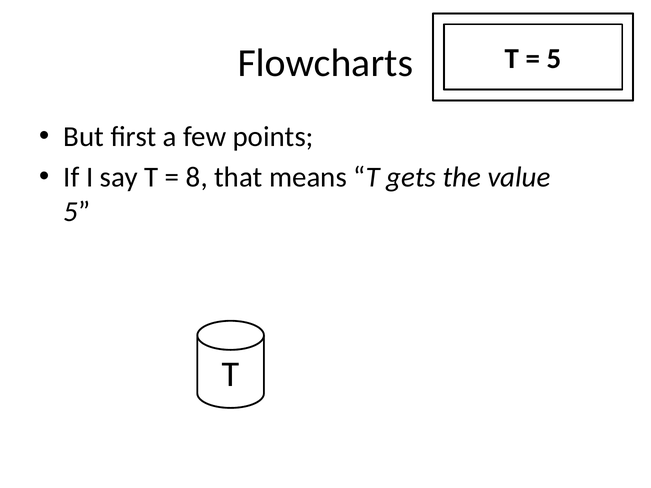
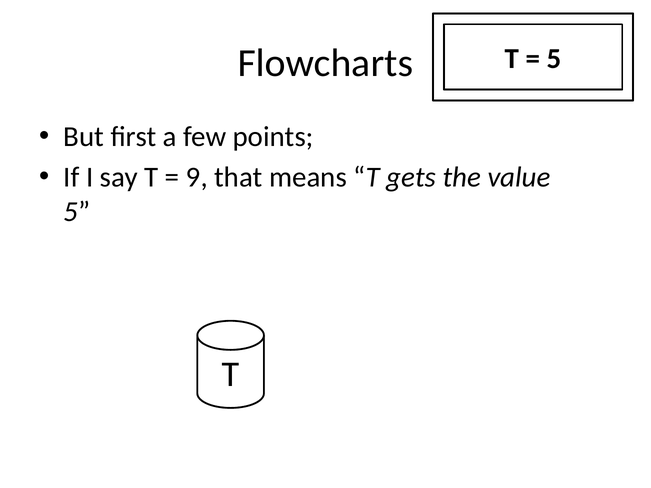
8: 8 -> 9 (197, 177)
